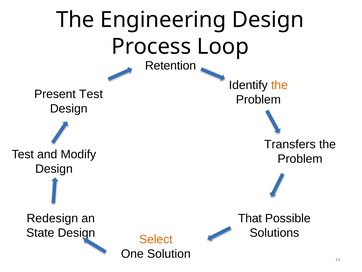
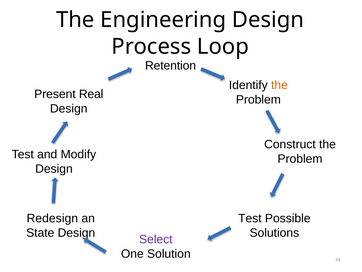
Present Test: Test -> Real (91, 94)
Transfers: Transfers -> Construct (290, 144)
That: That -> Test (250, 218)
Select colour: orange -> purple (156, 239)
